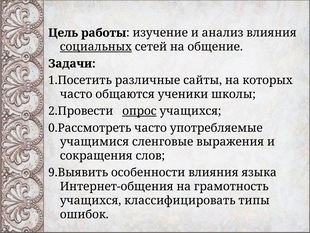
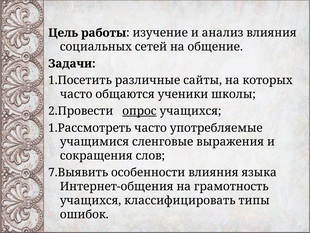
социальных underline: present -> none (96, 47)
0.Рассмотреть: 0.Рассмотреть -> 1.Рассмотреть (90, 128)
9.Выявить: 9.Выявить -> 7.Выявить (78, 172)
